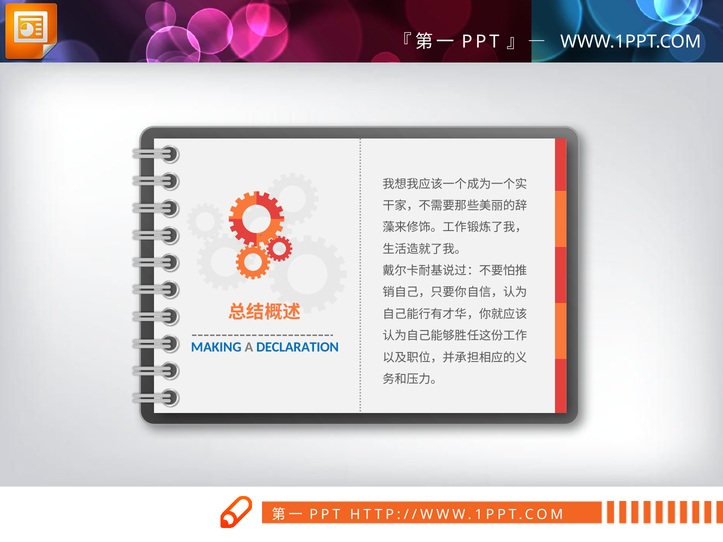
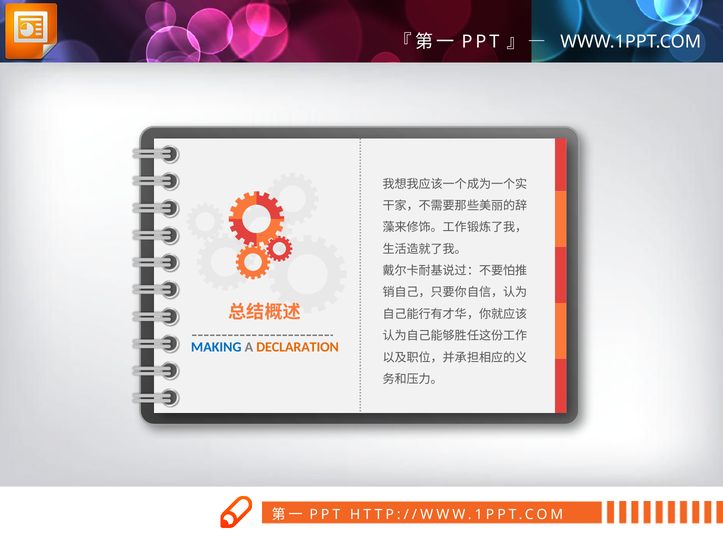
DECLARATION colour: blue -> orange (298, 347)
